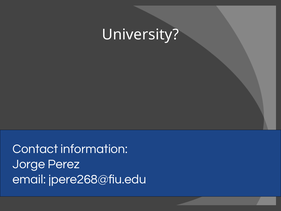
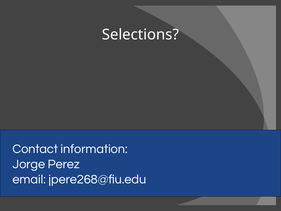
University: University -> Selections (140, 35)
